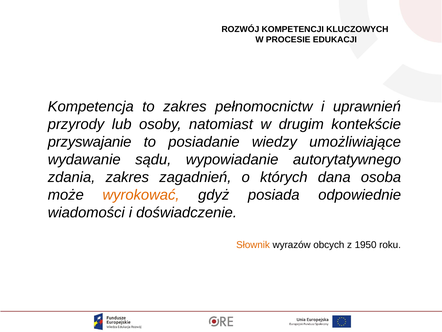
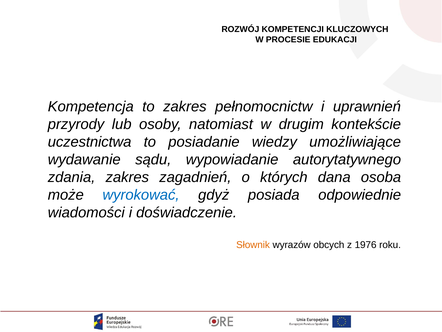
przyswajanie: przyswajanie -> uczestnictwa (90, 142)
wyrokować colour: orange -> blue (141, 195)
1950: 1950 -> 1976 (366, 245)
